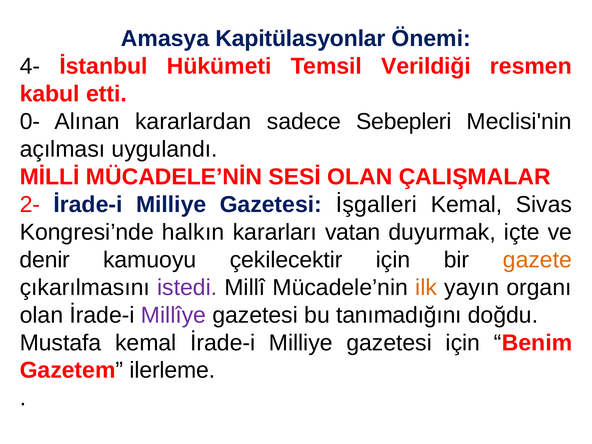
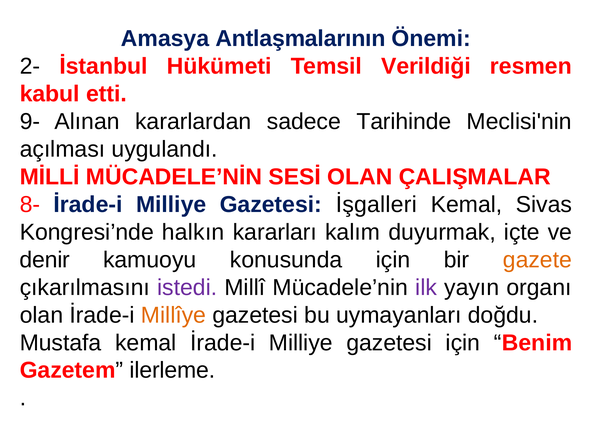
Kapitülasyonlar: Kapitülasyonlar -> Antlaşmalarının (300, 39)
4-: 4- -> 2- (30, 66)
0-: 0- -> 9- (30, 122)
Sebepleri: Sebepleri -> Tarihinde (404, 122)
2-: 2- -> 8- (30, 205)
vatan: vatan -> kalım (353, 232)
çekilecektir: çekilecektir -> konusunda (286, 260)
ilk colour: orange -> purple (426, 287)
Millîye colour: purple -> orange (174, 315)
tanımadığını: tanımadığını -> uymayanları (399, 315)
